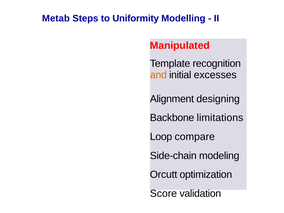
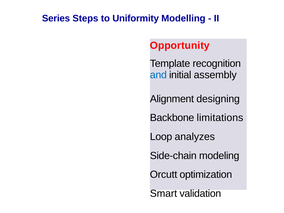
Metab: Metab -> Series (56, 18)
Manipulated: Manipulated -> Opportunity (180, 46)
and colour: orange -> blue (158, 75)
excesses: excesses -> assembly (215, 75)
compare: compare -> analyzes (195, 137)
Score: Score -> Smart (164, 193)
